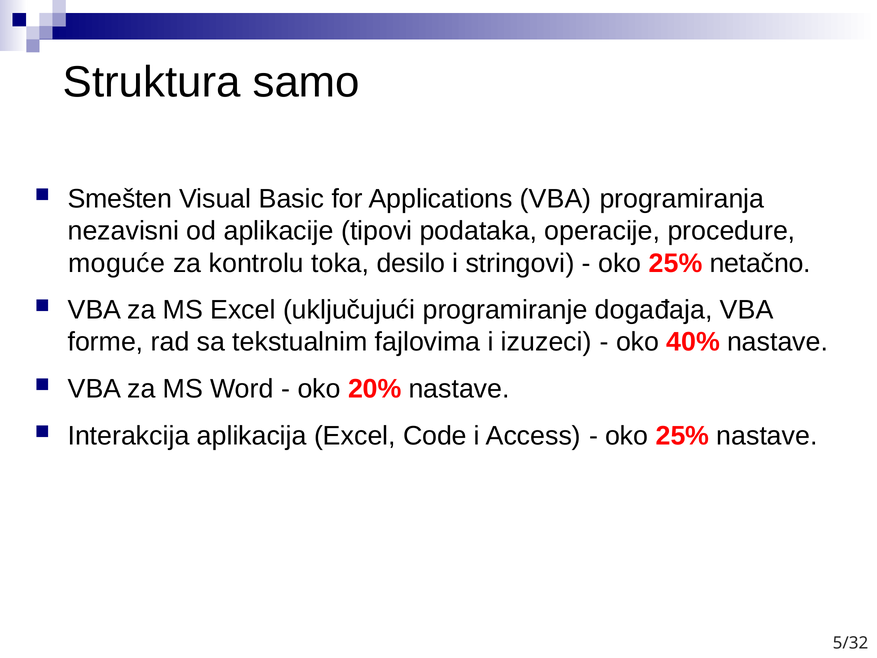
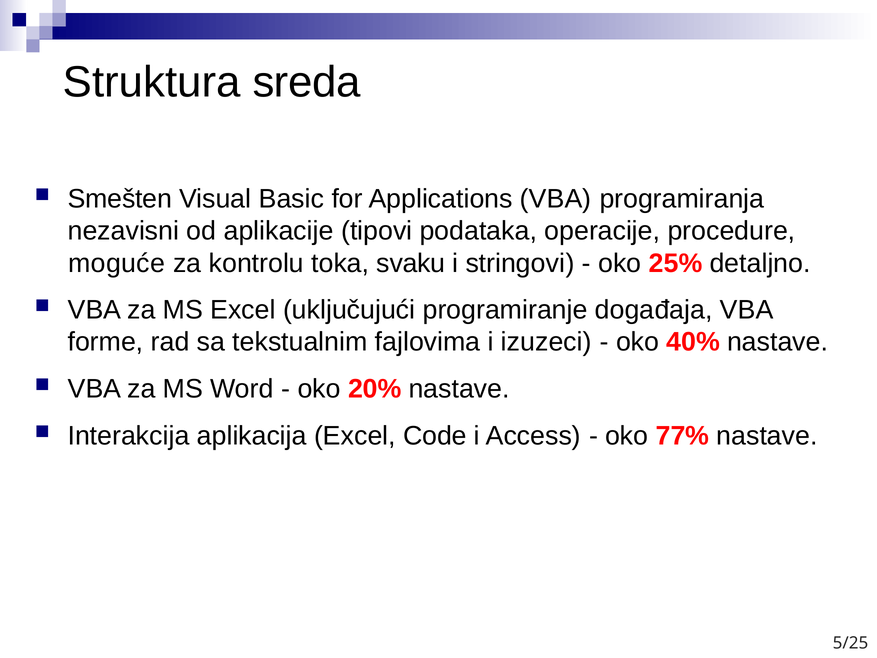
samo: samo -> sreda (306, 82)
desilo: desilo -> svaku (411, 263)
netačno: netačno -> detaljno (760, 263)
25%: 25% -> 77% (682, 435)
5/32: 5/32 -> 5/25 (851, 643)
